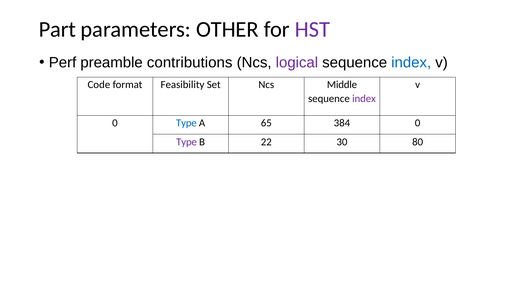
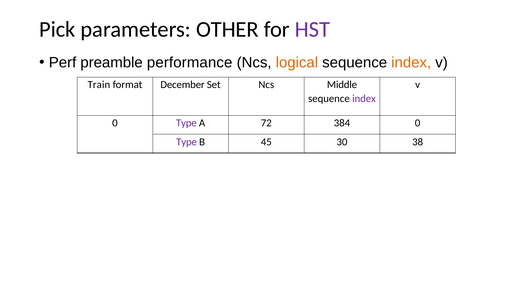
Part: Part -> Pick (57, 29)
contributions: contributions -> performance (190, 63)
logical colour: purple -> orange (297, 63)
index colour: blue -> orange (411, 63)
Code: Code -> Train (99, 85)
Feasibility: Feasibility -> December (183, 85)
Type colour: blue -> purple (186, 123)
65: 65 -> 72 (266, 123)
22: 22 -> 45 (266, 142)
80: 80 -> 38 (418, 142)
